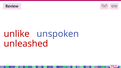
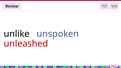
unlike colour: red -> black (17, 34)
